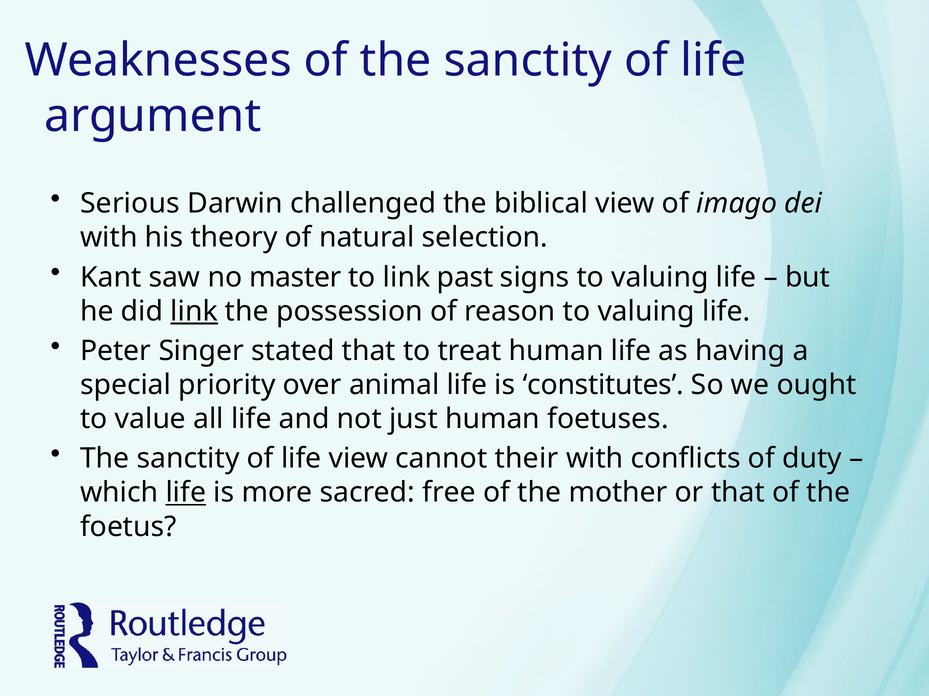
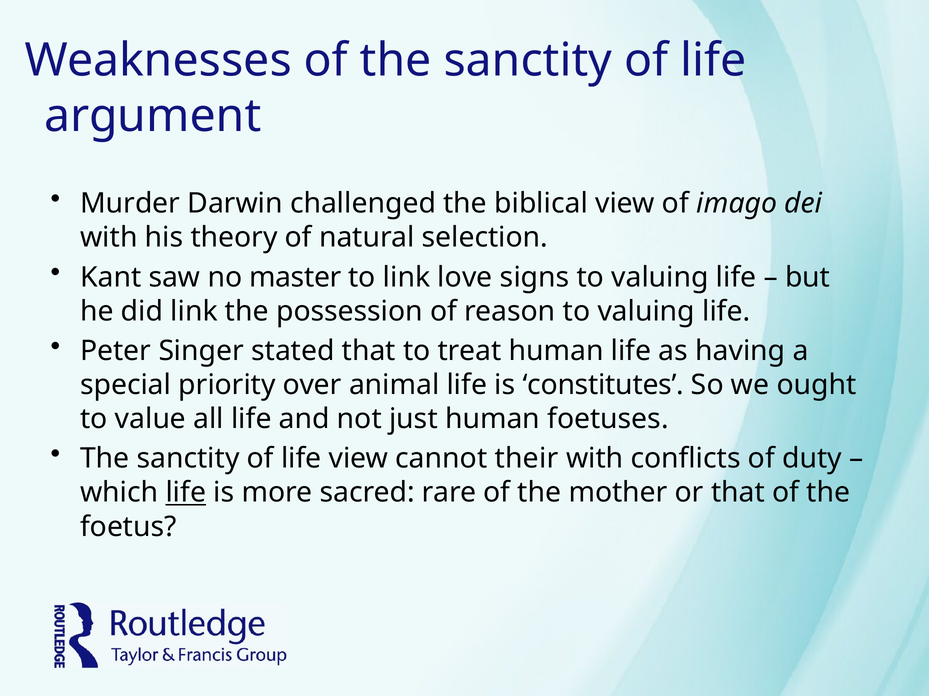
Serious: Serious -> Murder (130, 204)
past: past -> love (465, 278)
link underline: present -> none (194, 312)
free: free -> rare (449, 493)
